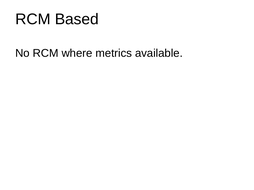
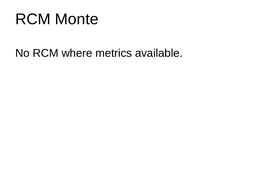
Based: Based -> Monte (77, 19)
